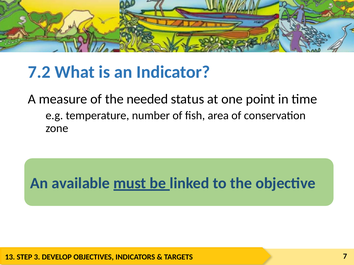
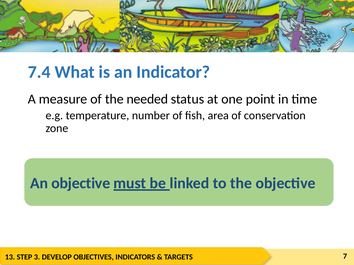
7.2: 7.2 -> 7.4 (39, 72)
An available: available -> objective (81, 184)
